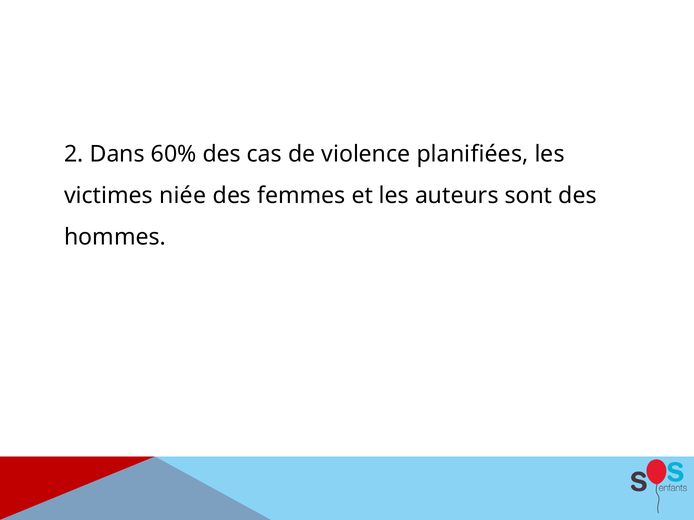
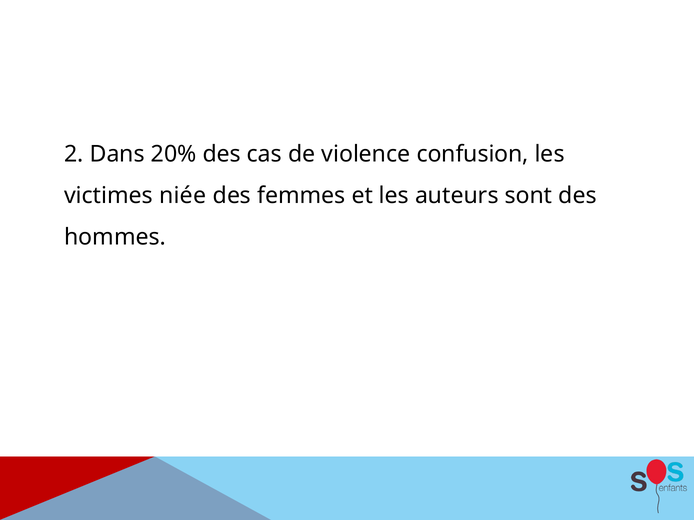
60%: 60% -> 20% (174, 154)
planifiées: planifiées -> confusion (473, 154)
